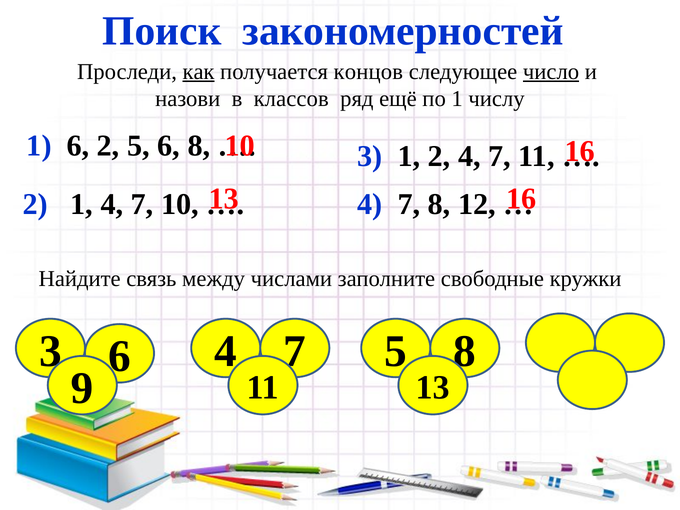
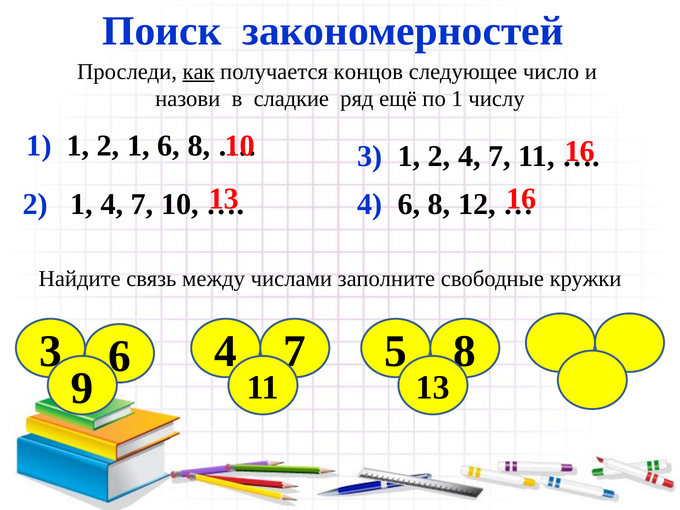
число underline: present -> none (551, 72)
классов: классов -> сладкие (291, 99)
1 6: 6 -> 1 (78, 146)
5: 5 -> 1 (138, 146)
7: 7 -> 6 (409, 204)
